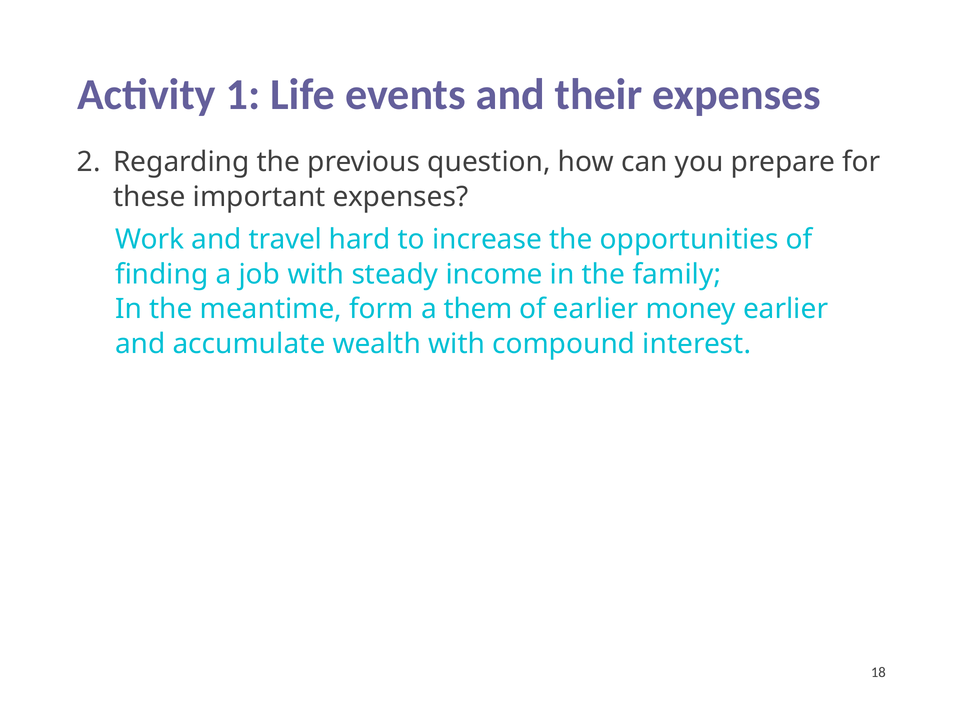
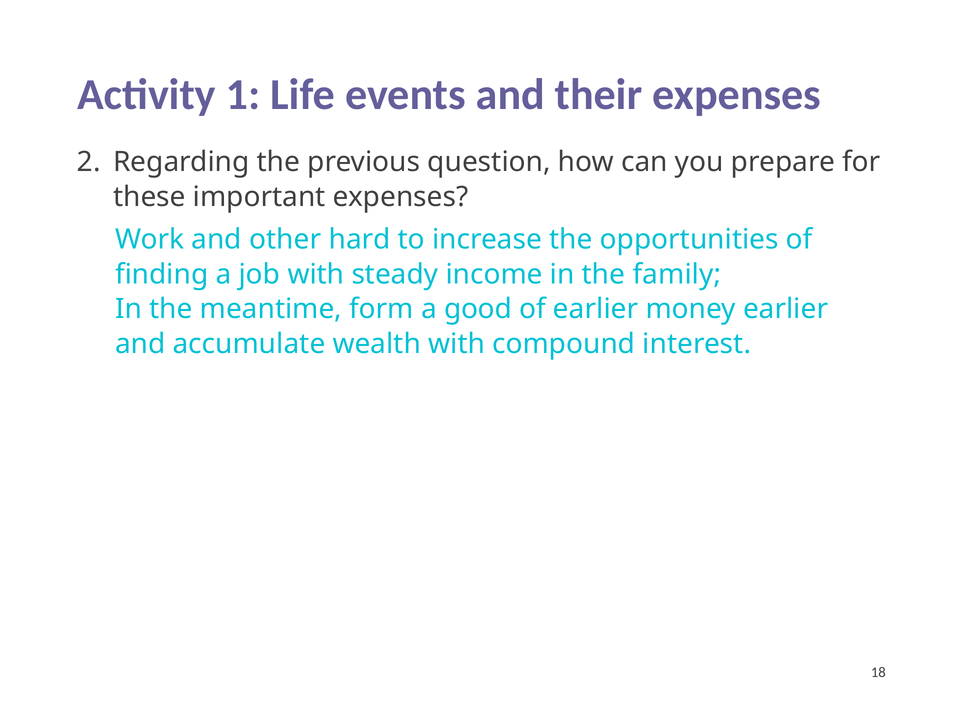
travel: travel -> other (285, 240)
them: them -> good (478, 309)
